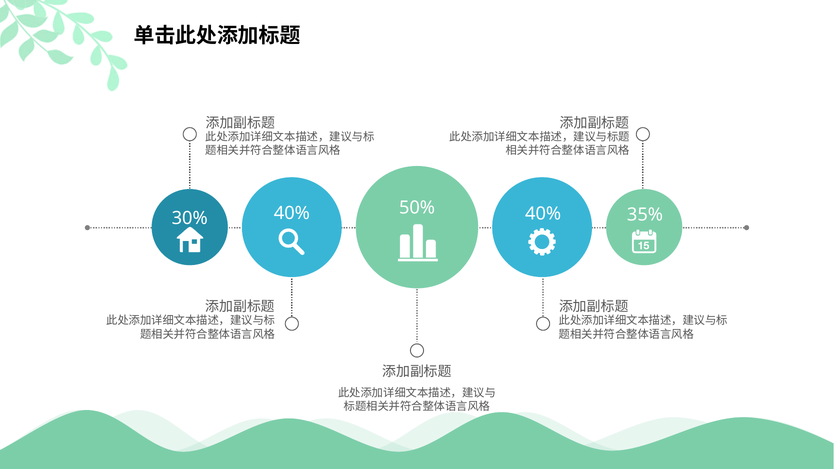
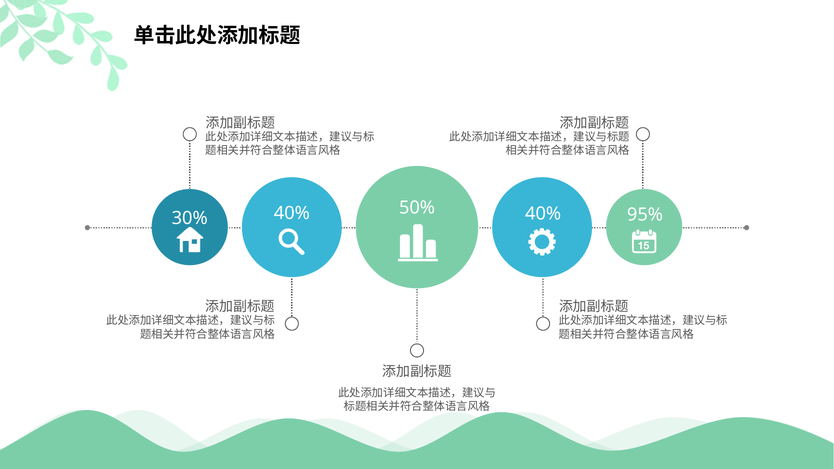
35%: 35% -> 95% (645, 215)
